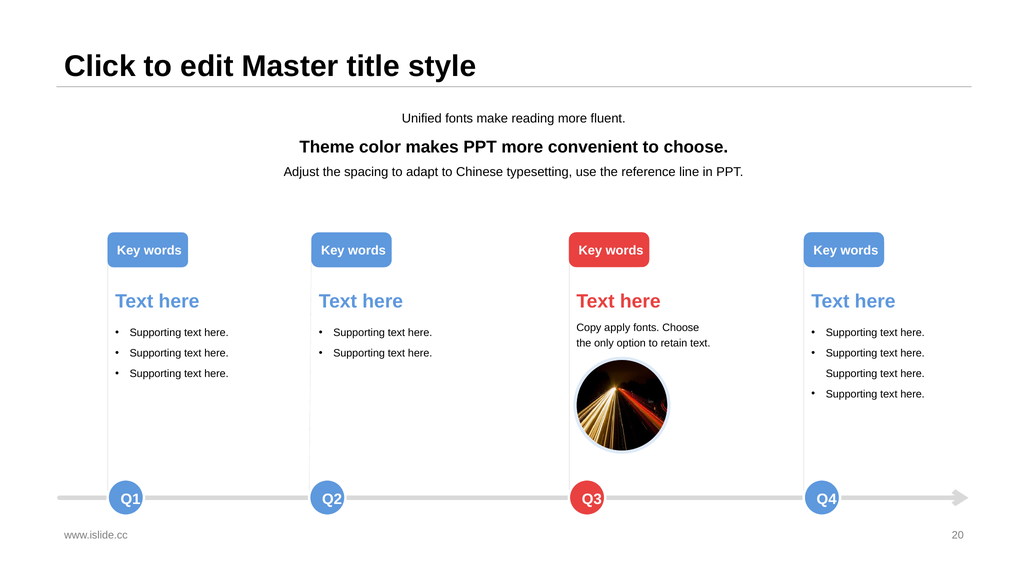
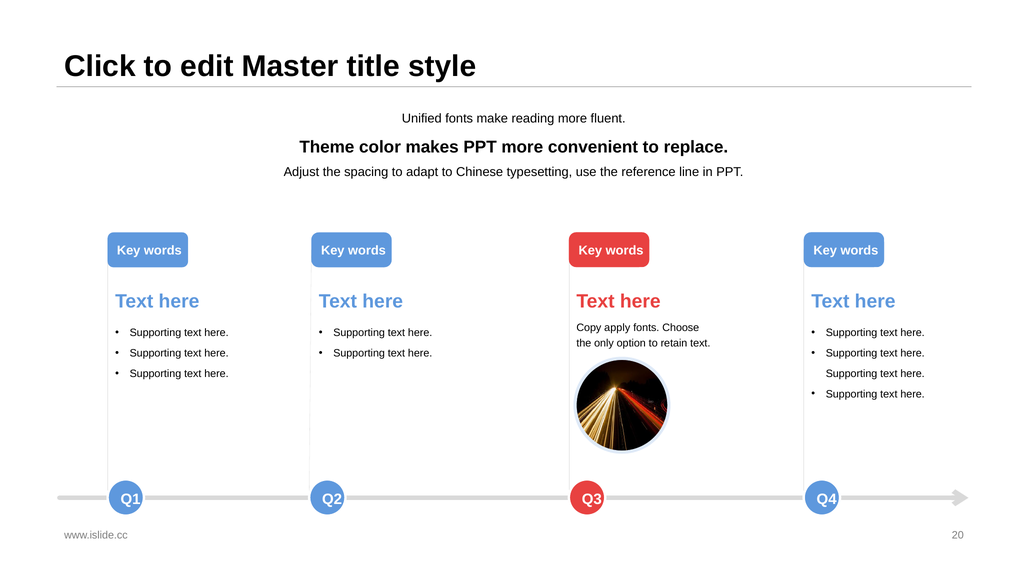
to choose: choose -> replace (696, 147)
